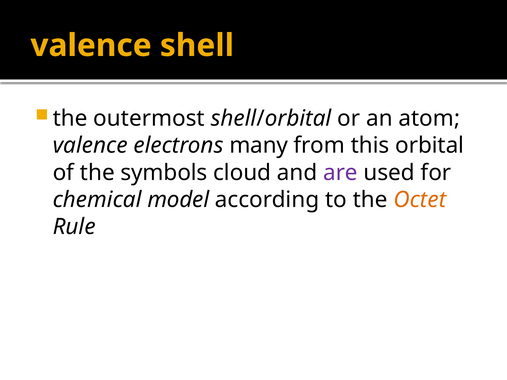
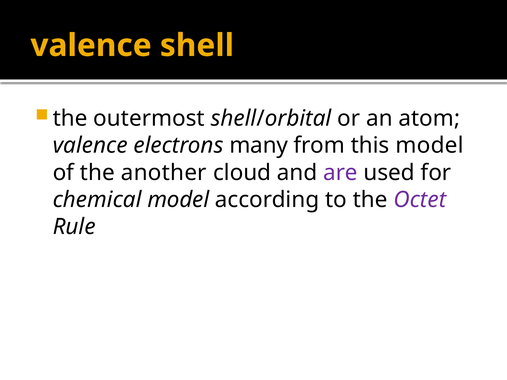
this orbital: orbital -> model (430, 146)
symbols: symbols -> another (164, 173)
Octet colour: orange -> purple (420, 200)
